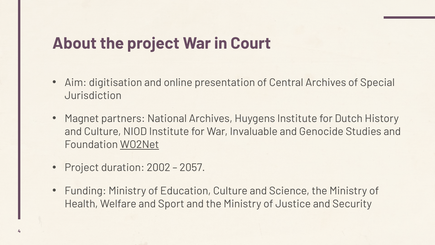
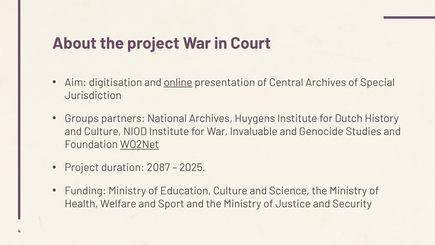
online underline: none -> present (178, 82)
Magnet: Magnet -> Groups (82, 118)
2002: 2002 -> 2087 (158, 168)
2057: 2057 -> 2025 (192, 168)
